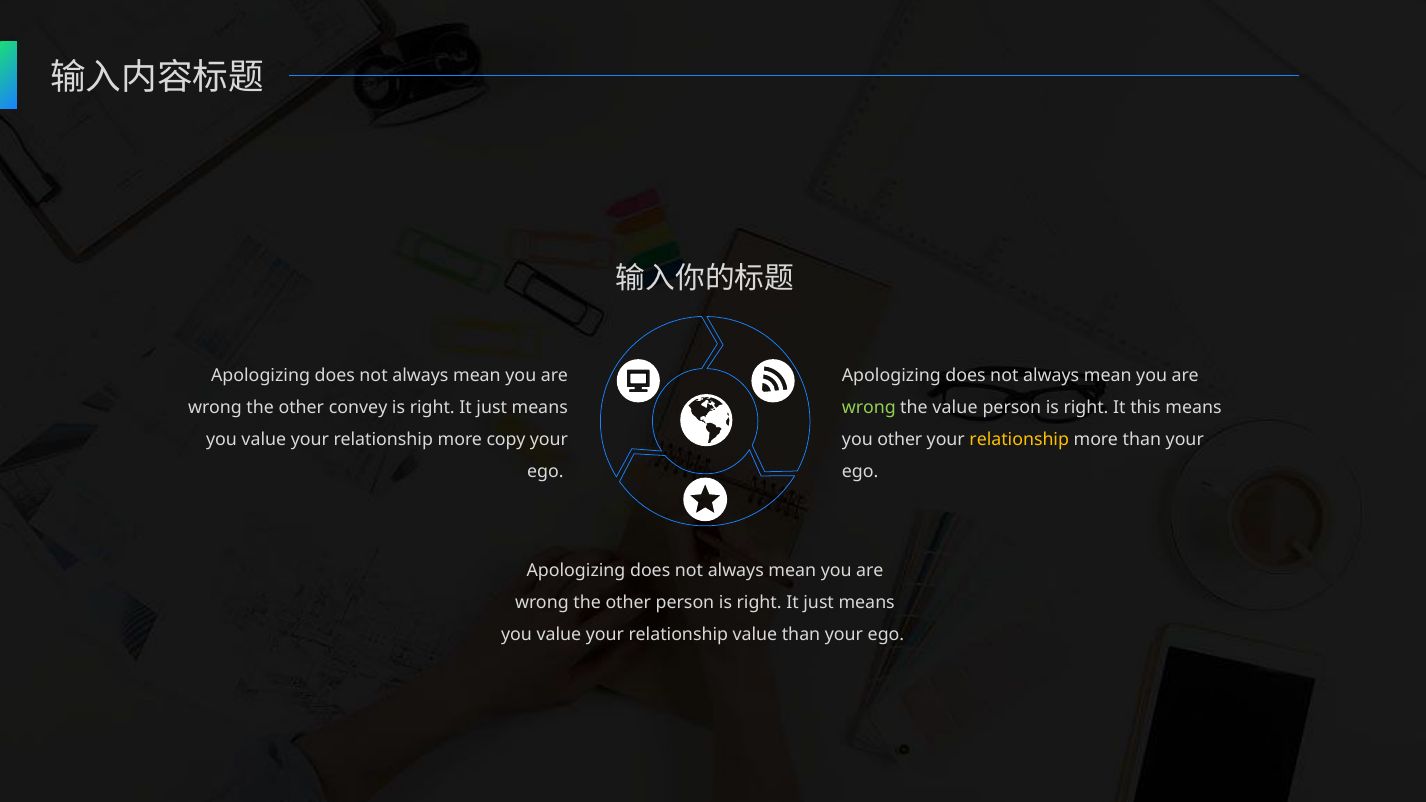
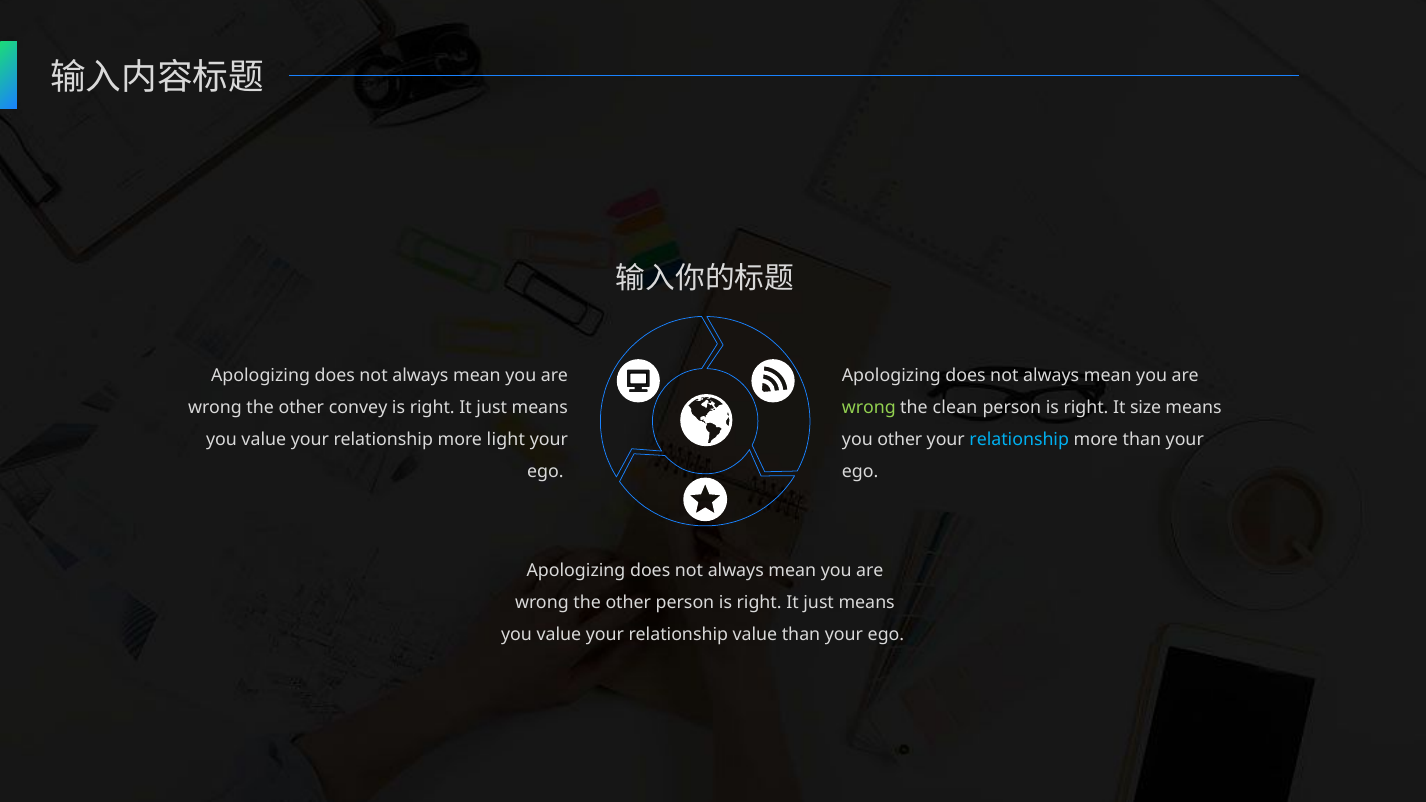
the value: value -> clean (955, 408)
this: this -> size (1146, 408)
copy: copy -> light (506, 440)
relationship colour: yellow -> light blue (1019, 440)
